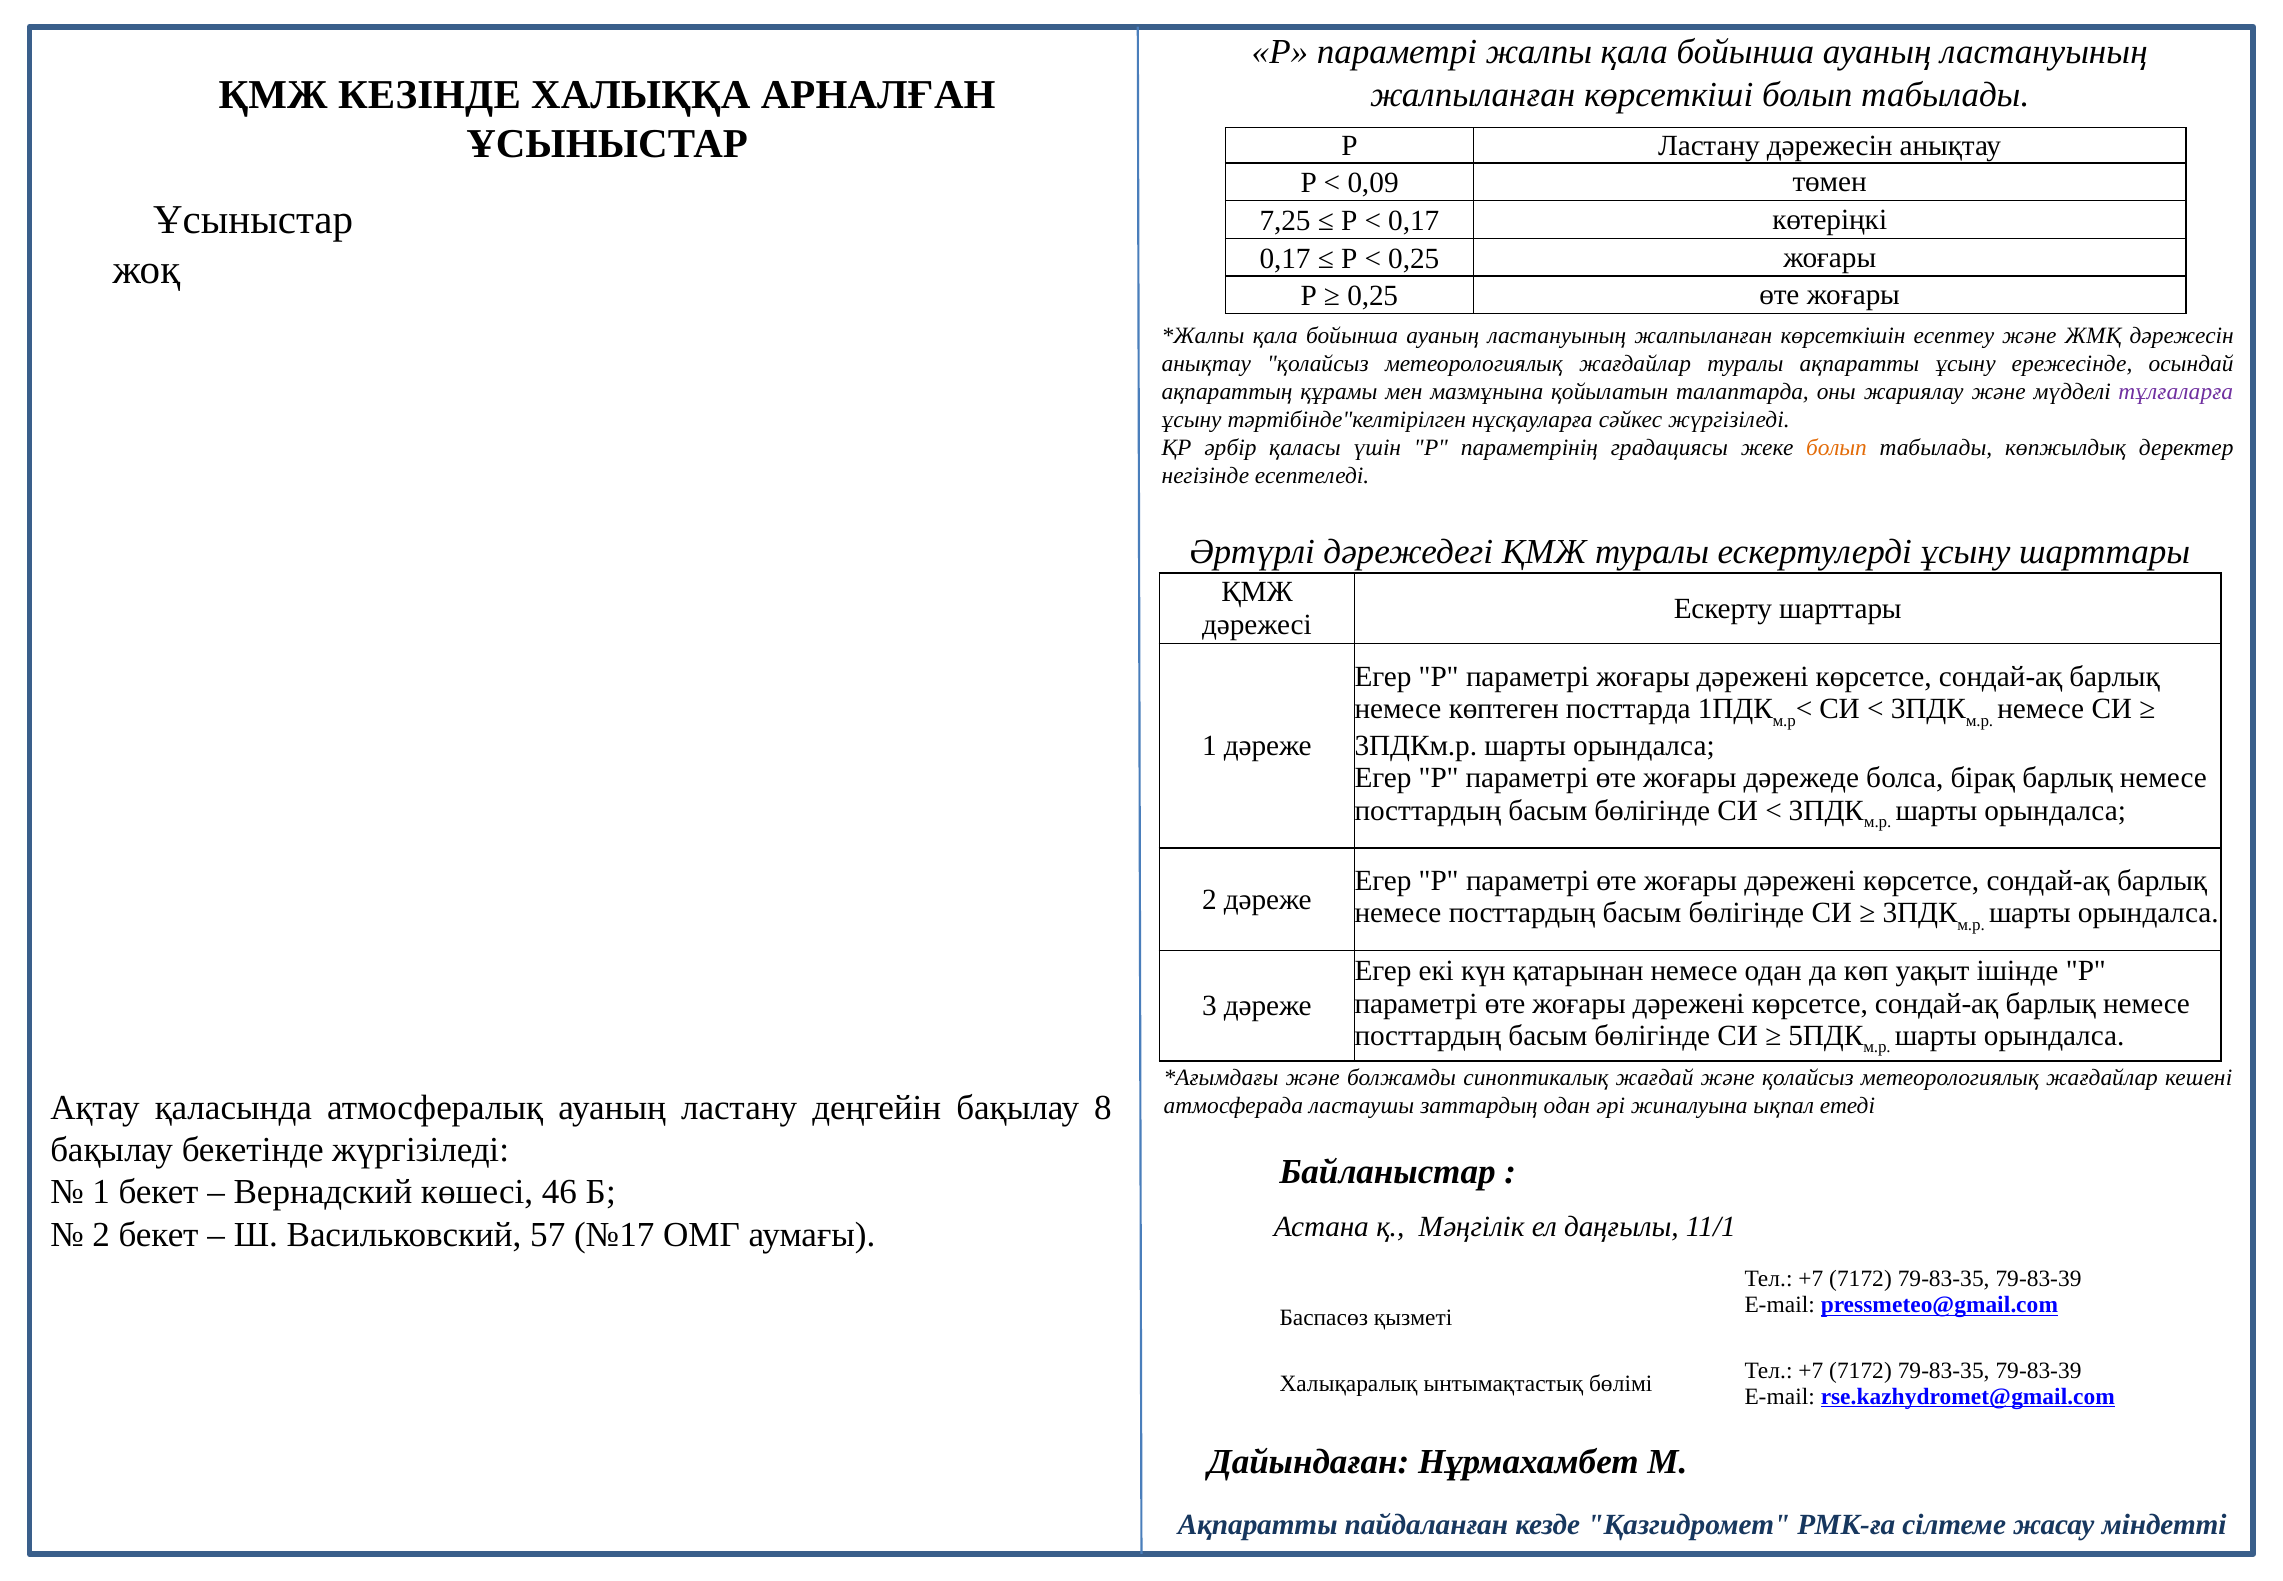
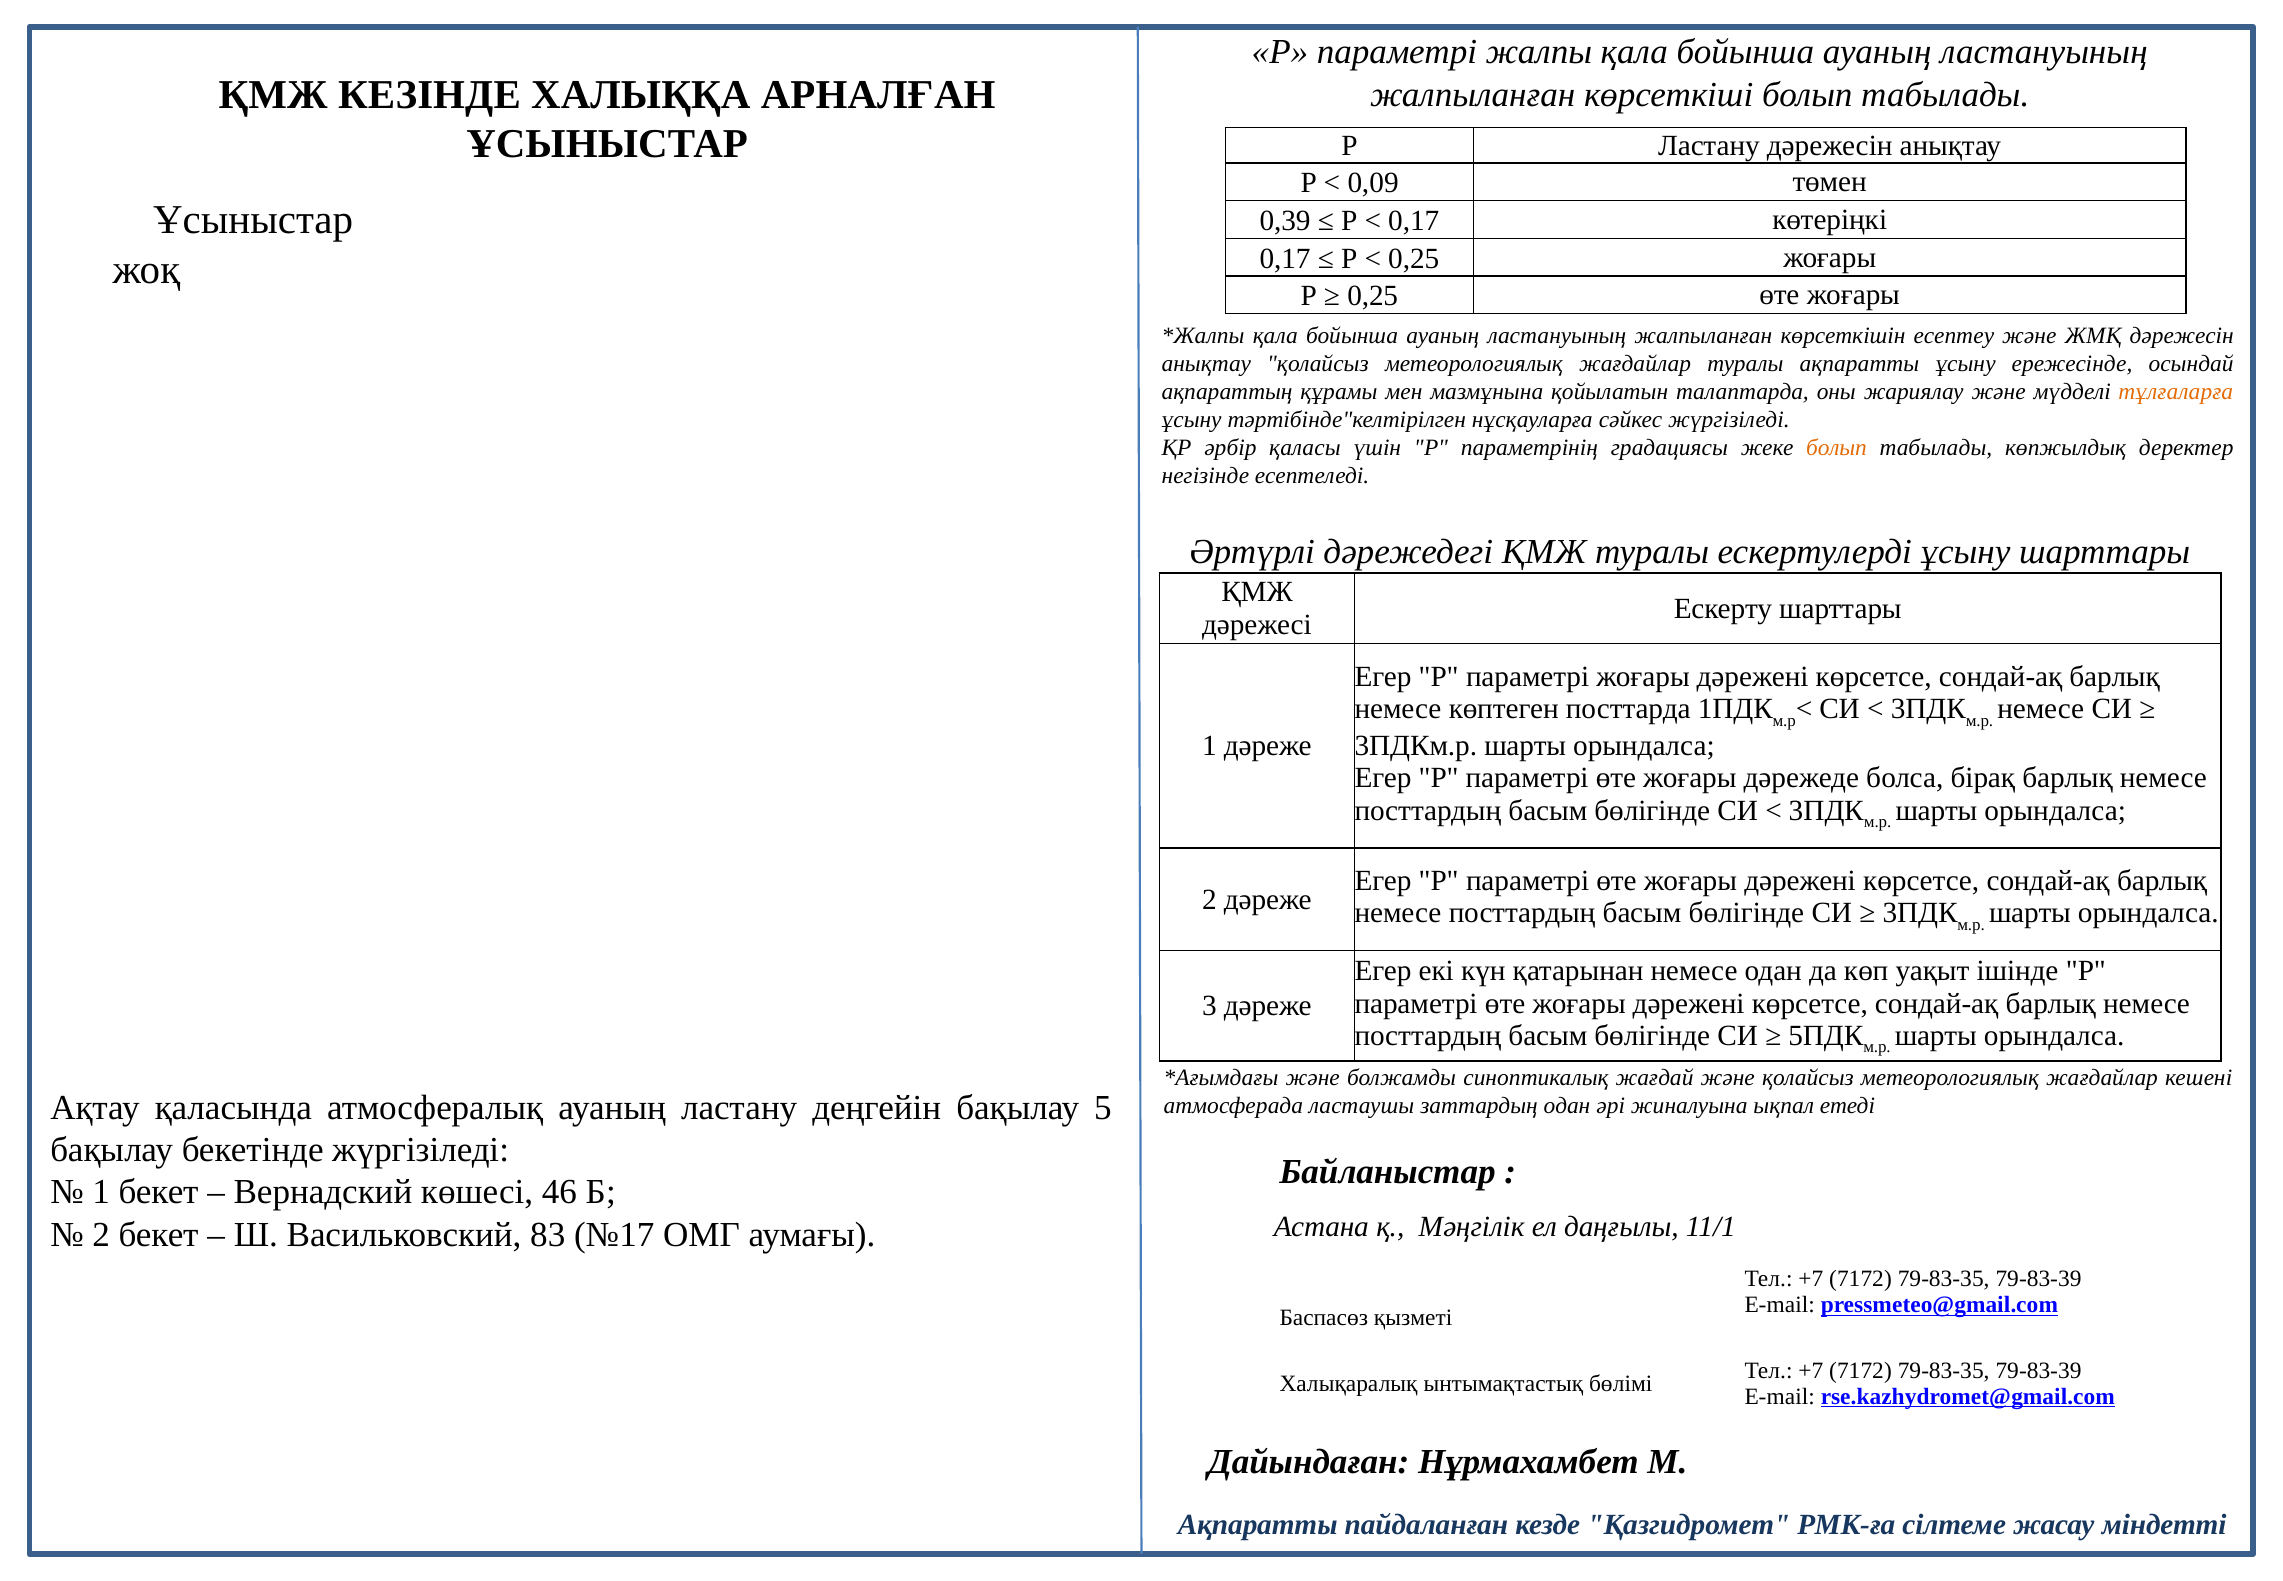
7,25: 7,25 -> 0,39 (1285, 221)
тұлғаларға colour: purple -> orange (2176, 392)
8: 8 -> 5 (1103, 1108)
57: 57 -> 83 (548, 1234)
